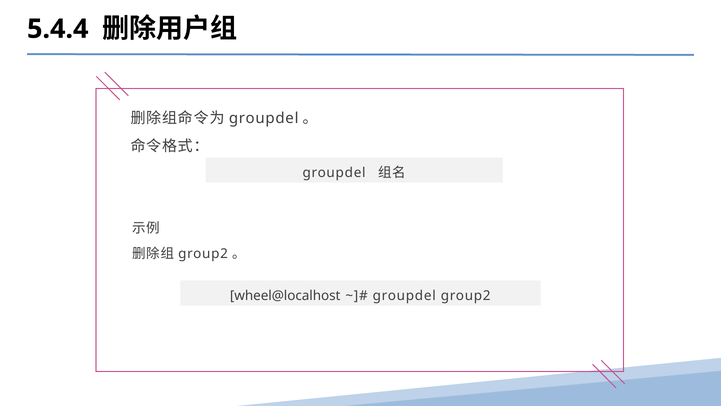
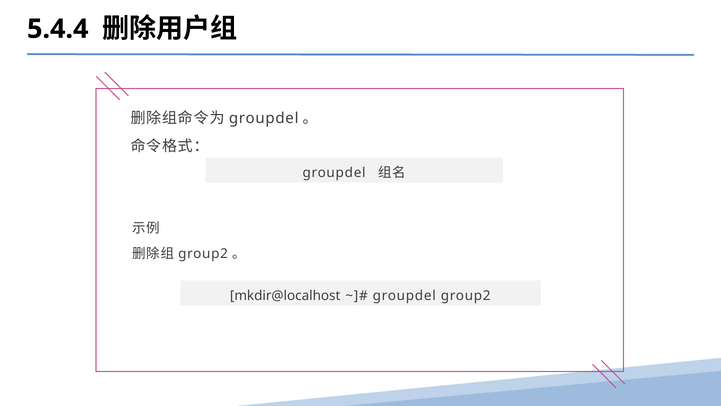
wheel@localhost: wheel@localhost -> mkdir@localhost (285, 295)
